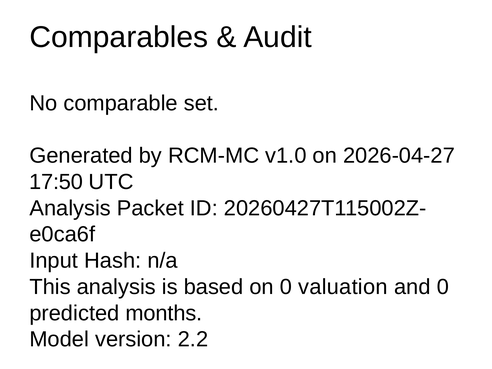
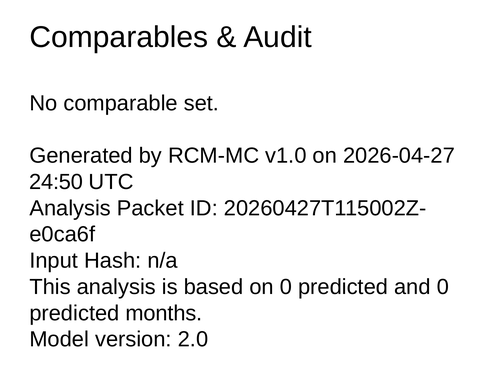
17:50: 17:50 -> 24:50 (56, 182)
on 0 valuation: valuation -> predicted (343, 287)
2.2: 2.2 -> 2.0 (193, 339)
